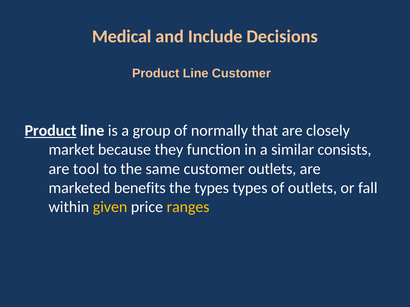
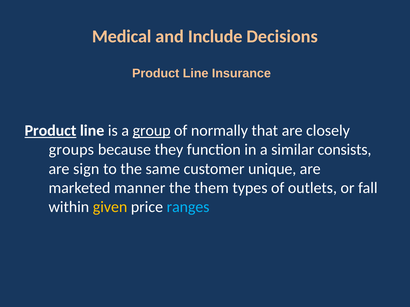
Line Customer: Customer -> Insurance (241, 74)
group underline: none -> present (152, 131)
market: market -> groups (71, 150)
tool: tool -> sign (86, 169)
customer outlets: outlets -> unique (272, 169)
benefits: benefits -> manner (140, 188)
the types: types -> them (212, 188)
ranges colour: yellow -> light blue (188, 207)
